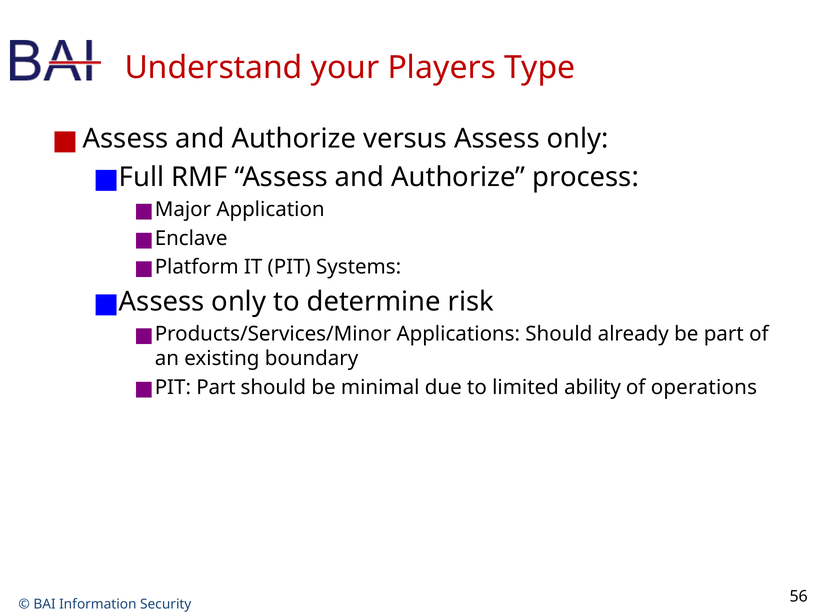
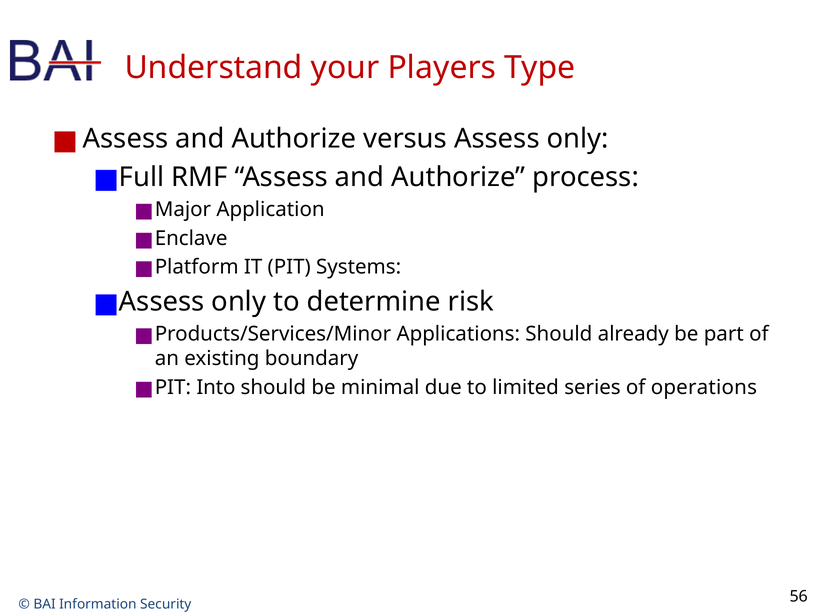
Part: Part -> Into (216, 388)
ability: ability -> series (592, 388)
